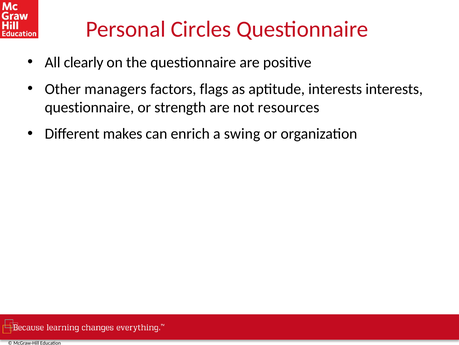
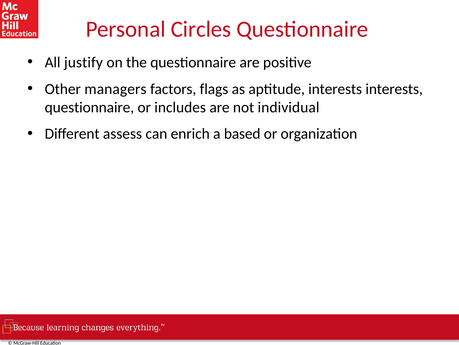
clearly: clearly -> justify (83, 62)
strength: strength -> includes (180, 107)
resources: resources -> individual (289, 107)
makes: makes -> assess (123, 134)
swing: swing -> based (242, 134)
